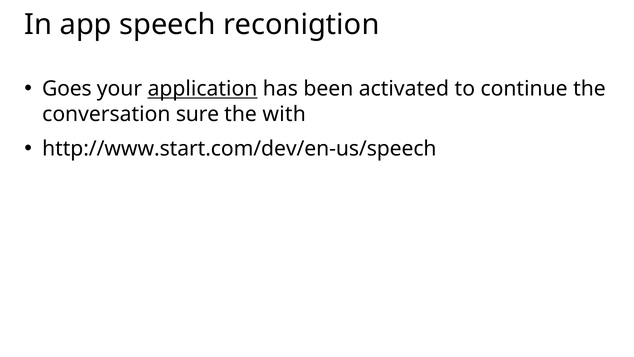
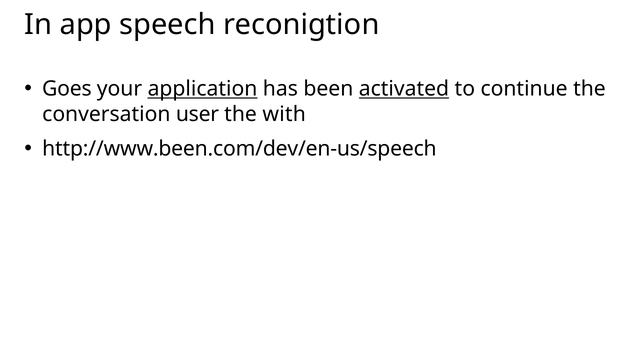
activated underline: none -> present (404, 89)
sure: sure -> user (197, 114)
http://www.start.com/dev/en-us/speech: http://www.start.com/dev/en-us/speech -> http://www.been.com/dev/en-us/speech (239, 149)
